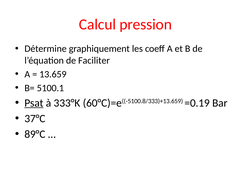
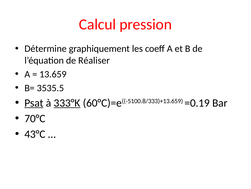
Faciliter: Faciliter -> Réaliser (94, 60)
5100.1: 5100.1 -> 3535.5 (50, 88)
333°K underline: none -> present (67, 103)
37°C: 37°C -> 70°C (35, 118)
89°C: 89°C -> 43°C (35, 134)
